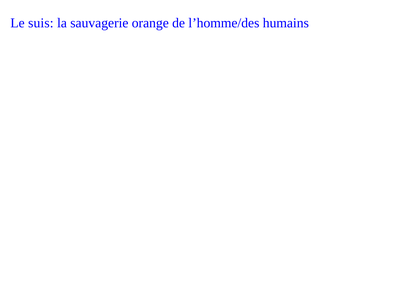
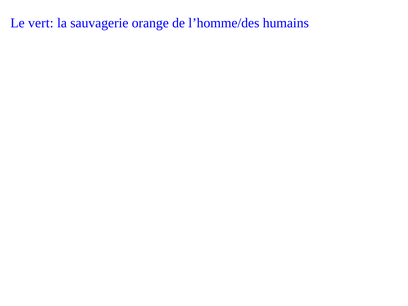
suis: suis -> vert (41, 23)
